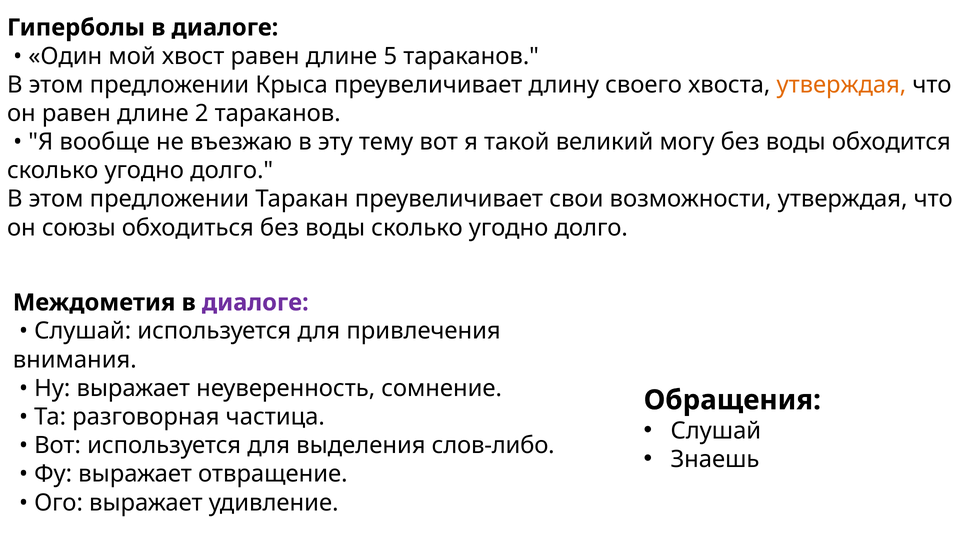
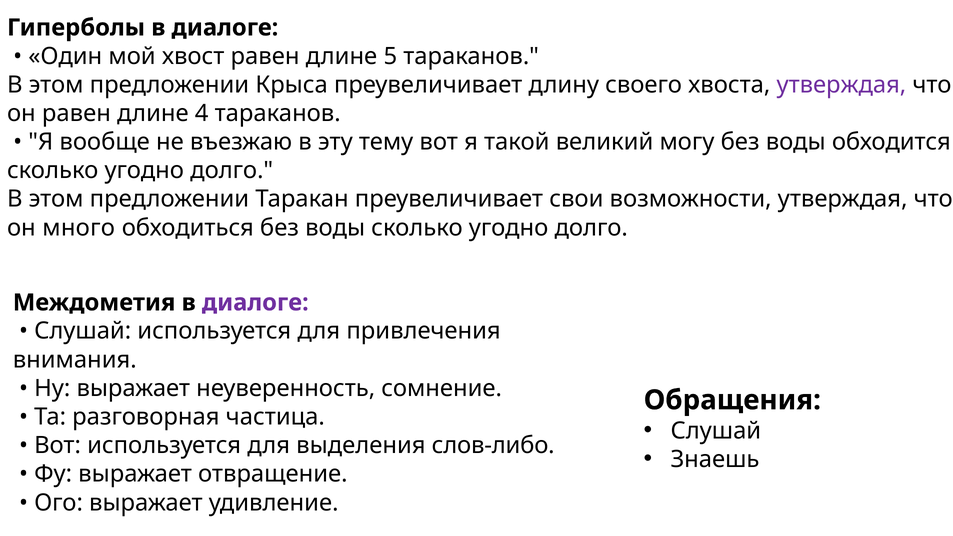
утверждая colour: orange -> purple (841, 85)
2: 2 -> 4 (202, 113)
союзы: союзы -> много (79, 228)
